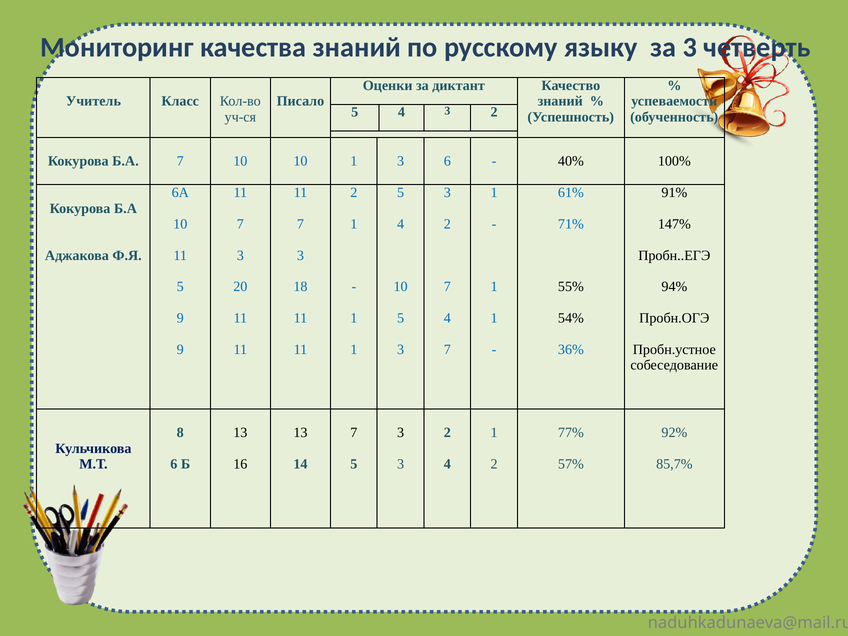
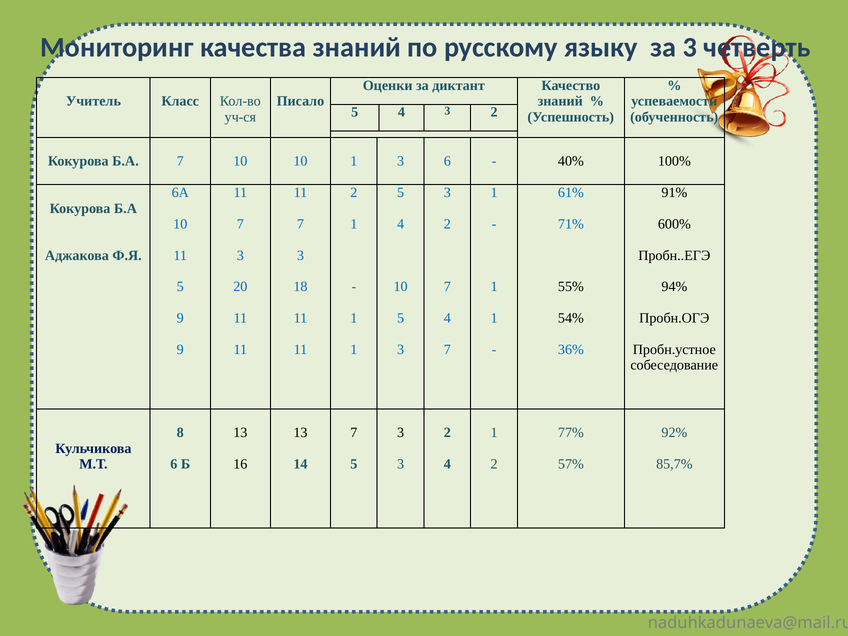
147%: 147% -> 600% (674, 224)
